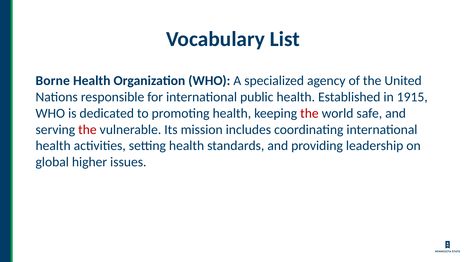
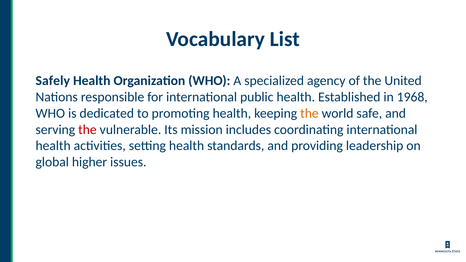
Borne: Borne -> Safely (53, 81)
1915: 1915 -> 1968 (412, 97)
the colour: red -> orange (309, 113)
